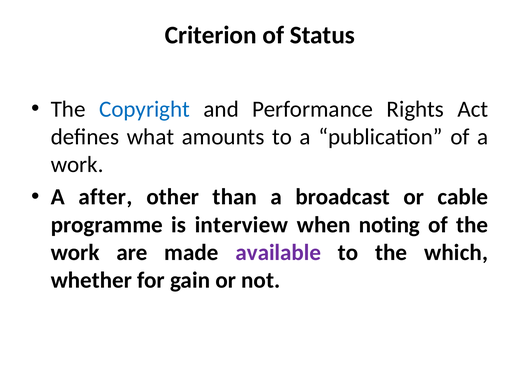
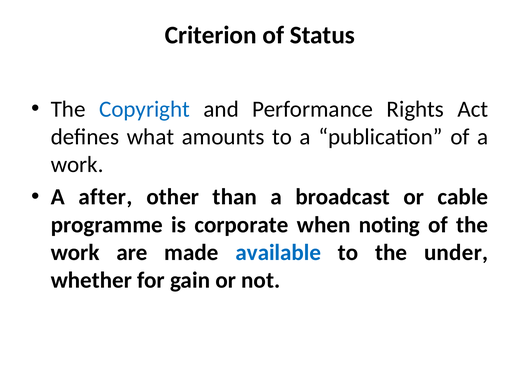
interview: interview -> corporate (241, 225)
available colour: purple -> blue (278, 253)
which: which -> under (456, 253)
